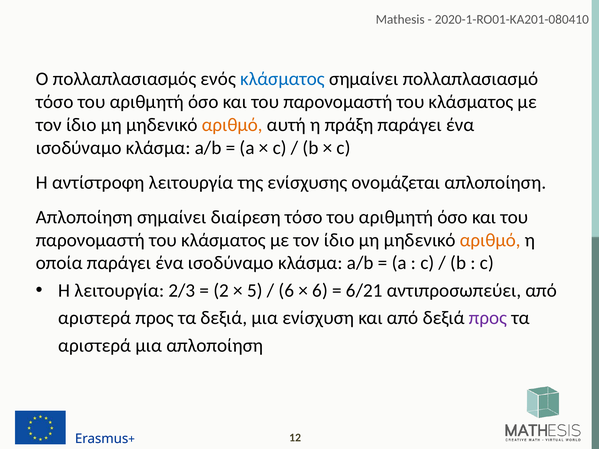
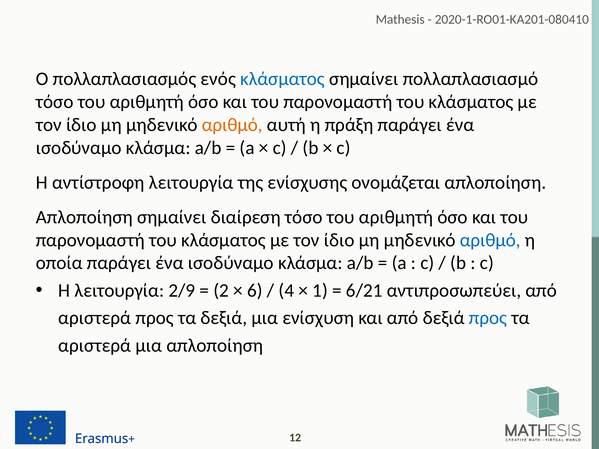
αριθμό colour: orange -> blue (490, 240)
2/3: 2/3 -> 2/9 (182, 291)
5: 5 -> 6 (255, 291)
6: 6 -> 4 (286, 291)
6: 6 -> 1 (320, 291)
προς colour: purple -> blue (488, 318)
